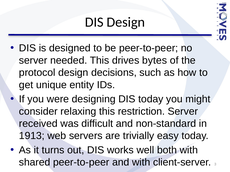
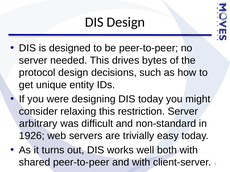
received: received -> arbitrary (38, 124)
1913: 1913 -> 1926 (32, 136)
